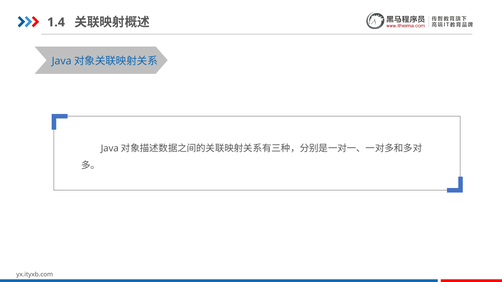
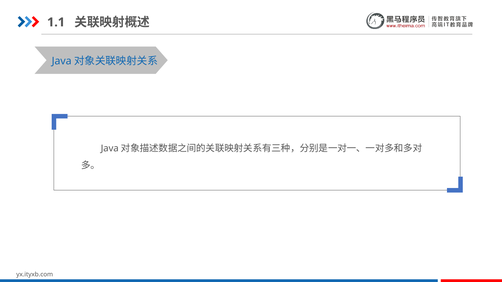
1.4: 1.4 -> 1.1 (56, 22)
